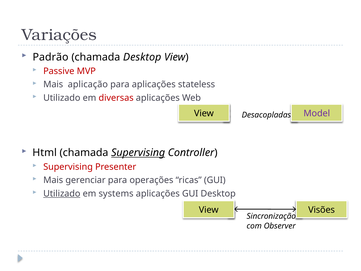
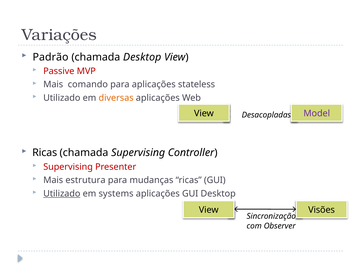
aplicação: aplicação -> comando (88, 84)
diversas colour: red -> orange (116, 98)
Html: Html -> Ricas (45, 153)
Supervising underline: present -> none (138, 153)
gerenciar: gerenciar -> estrutura (85, 180)
operações: operações -> mudanças (151, 180)
